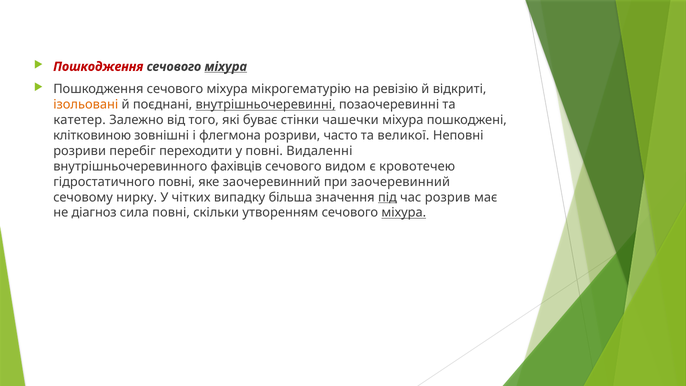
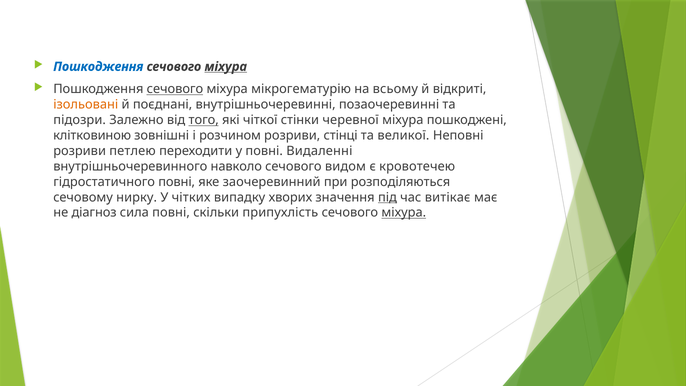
Пошкодження colour: red -> blue (98, 67)
сечового underline: none -> present (175, 89)
ревізію: ревізію -> всьому (395, 89)
внутрішньочеревинні underline: present -> none (266, 105)
катетер: катетер -> підозри (80, 120)
того underline: none -> present (204, 120)
буває: буває -> чіткої (260, 120)
чашечки: чашечки -> черевної (351, 120)
флегмона: флегмона -> розчином (230, 135)
часто: часто -> стінці (341, 135)
перебіг: перебіг -> петлею (133, 151)
фахівців: фахівців -> навколо (236, 166)
при заочеревинний: заочеревинний -> розподіляються (401, 182)
більша: більша -> хворих (290, 197)
розрив: розрив -> витікає (448, 197)
утворенням: утворенням -> припухлість (280, 213)
